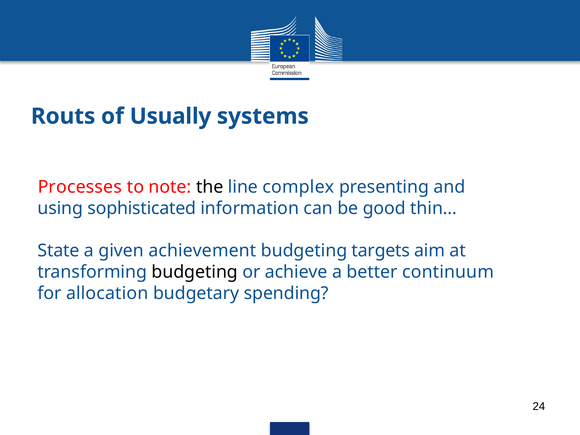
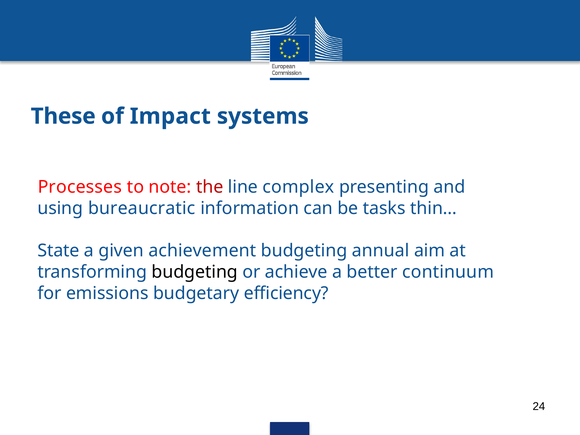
Routs: Routs -> These (63, 116)
Usually: Usually -> Impact (170, 116)
the colour: black -> red (210, 187)
sophisticated: sophisticated -> bureaucratic (142, 208)
good: good -> tasks (384, 208)
targets: targets -> annual (381, 251)
allocation: allocation -> emissions (107, 293)
spending: spending -> efficiency (286, 293)
